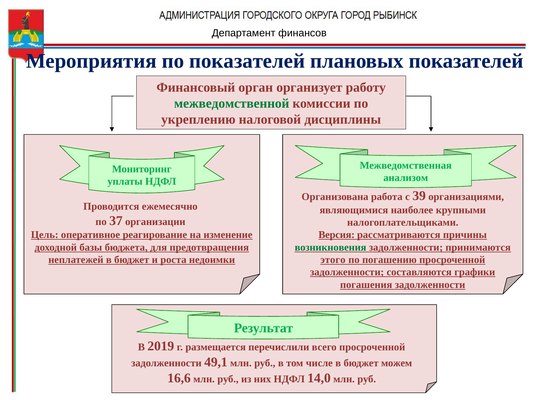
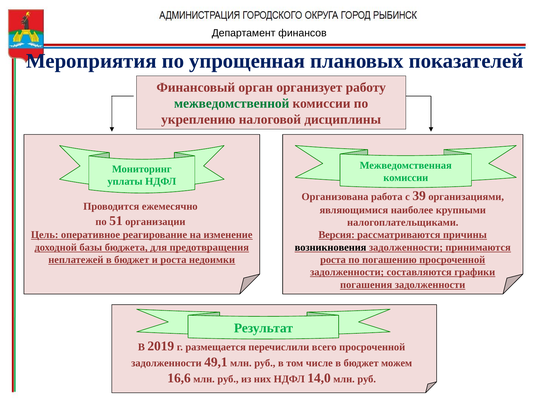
по показателей: показателей -> упрощенная (247, 61)
анализом: анализом -> комиссии (406, 178)
37: 37 -> 51 (116, 221)
возникновения colour: green -> black (331, 248)
этого: этого -> роста (333, 260)
